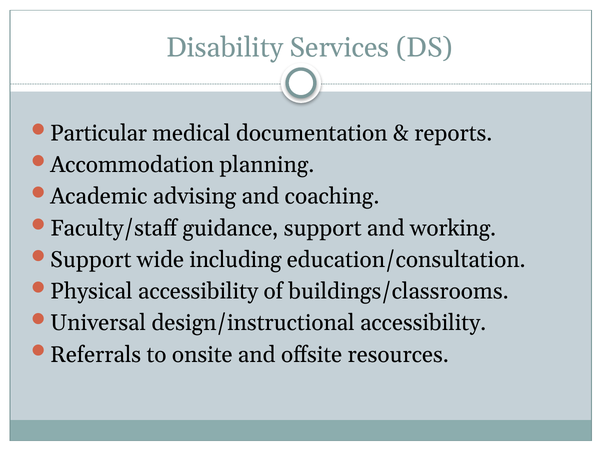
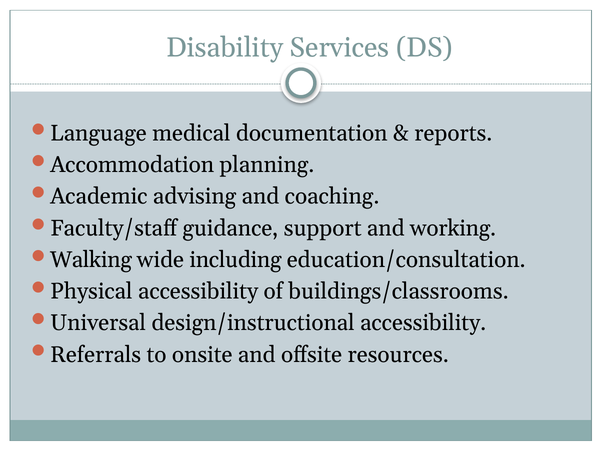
Particular: Particular -> Language (98, 133)
Support: Support -> Walking (91, 260)
